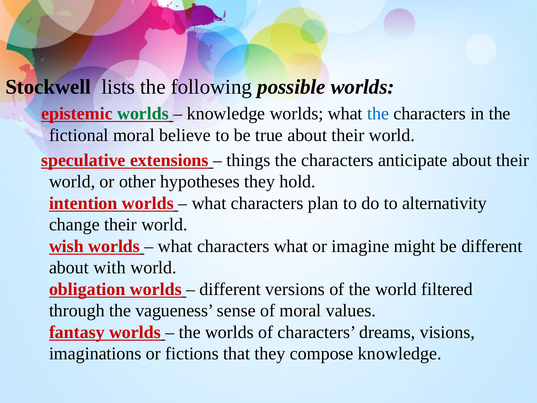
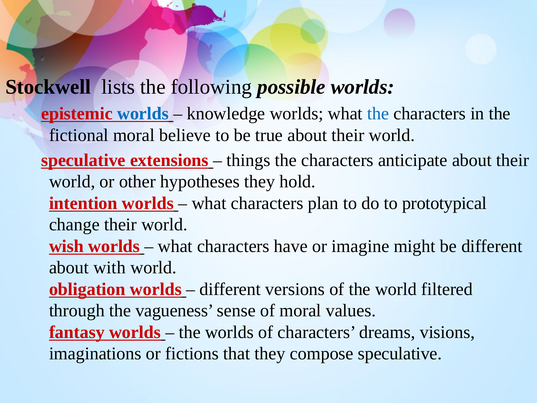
worlds colour: green -> blue (143, 114)
alternativity: alternativity -> prototypical (444, 203)
characters what: what -> have (291, 246)
compose knowledge: knowledge -> speculative (400, 353)
